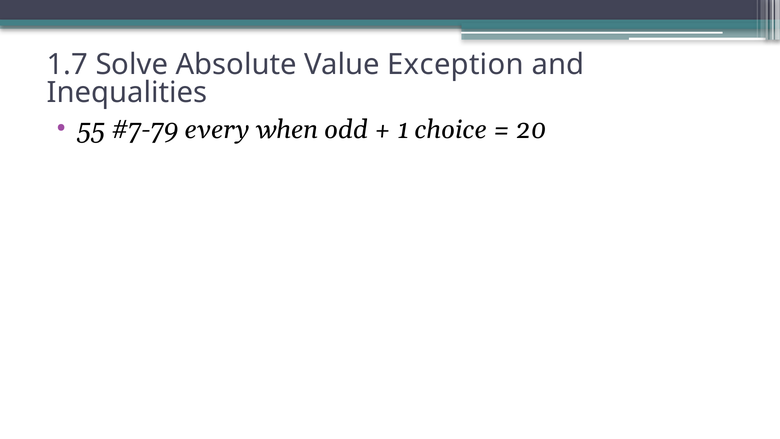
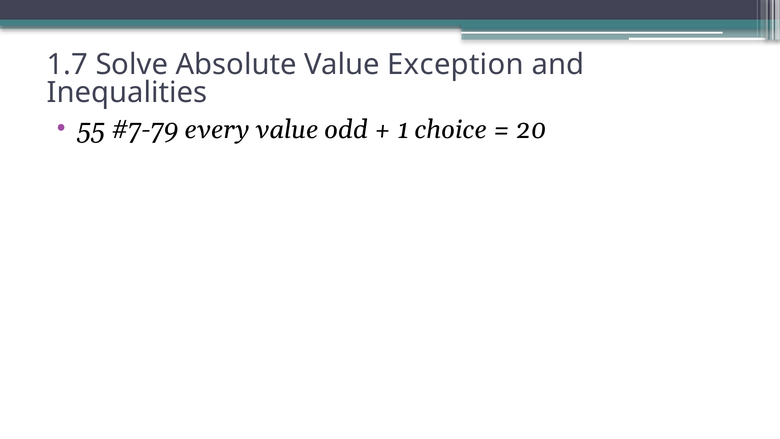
every when: when -> value (287, 129)
